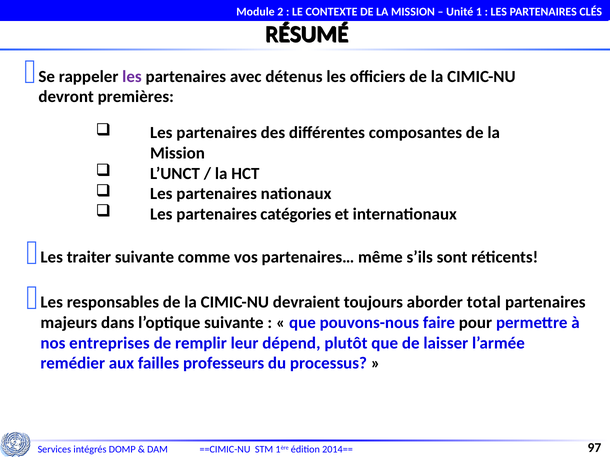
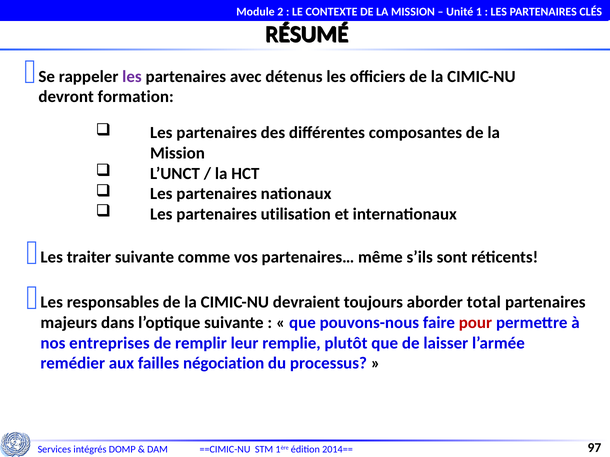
premières: premières -> formation (136, 97)
catégories: catégories -> utilisation (296, 214)
pour colour: black -> red (475, 323)
dépend: dépend -> remplie (291, 343)
professeurs: professeurs -> négociation (224, 364)
